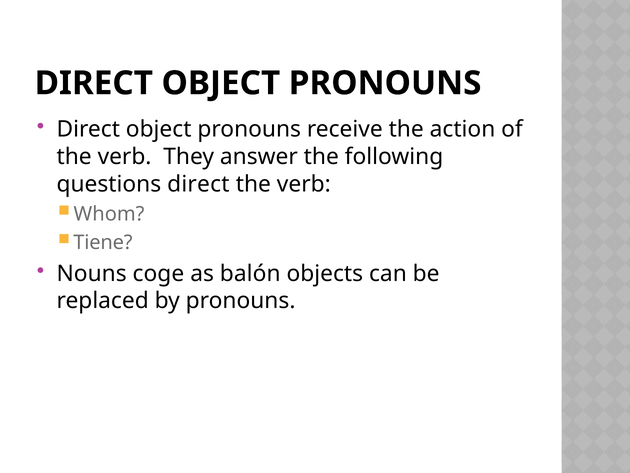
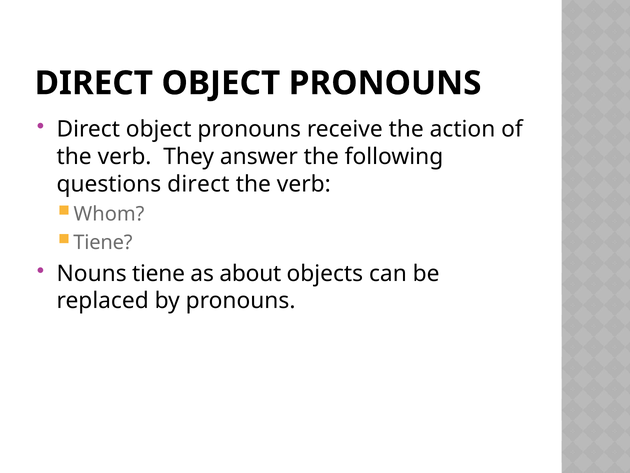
Nouns coge: coge -> tiene (159, 273)
balón: balón -> about (250, 273)
